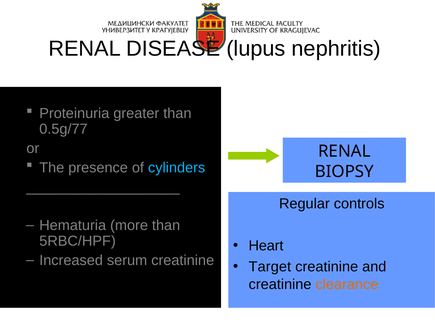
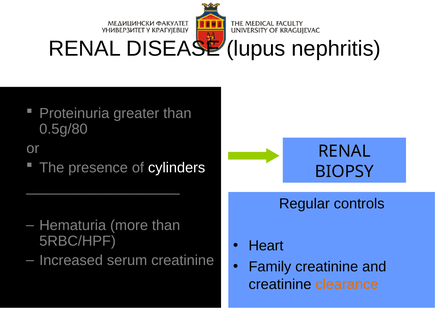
0.5g/77: 0.5g/77 -> 0.5g/80 (63, 129)
cylinders colour: light blue -> white (177, 168)
Target: Target -> Family (270, 267)
